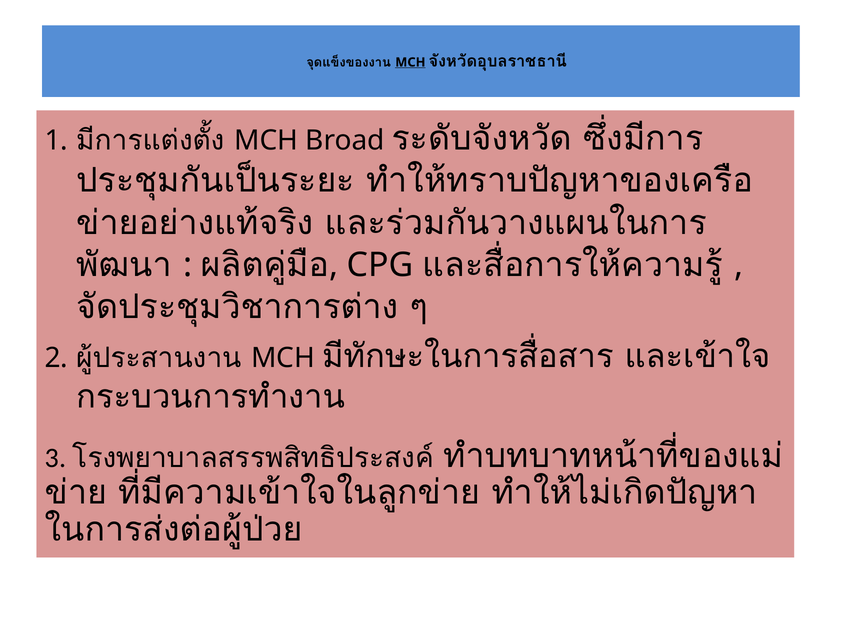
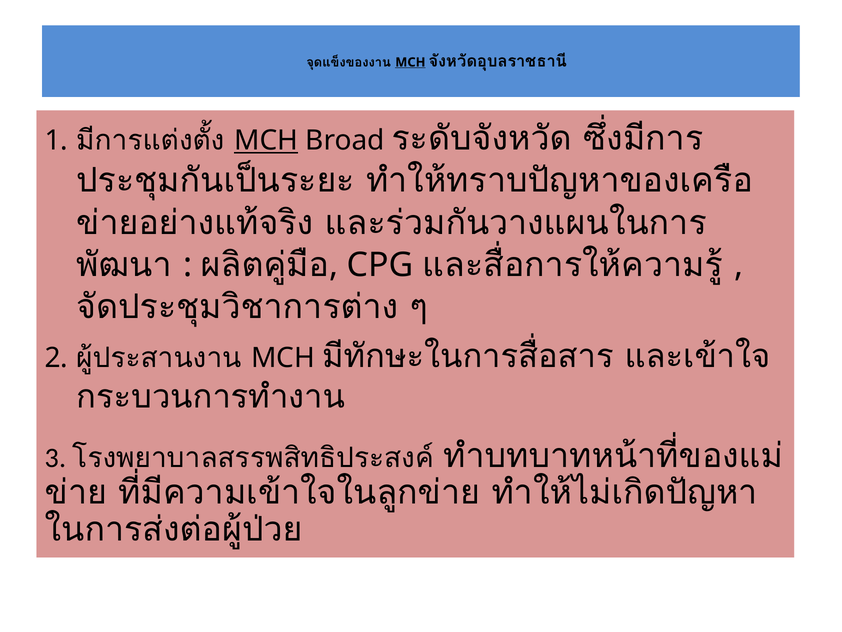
MCH underline: none -> present (266, 140)
